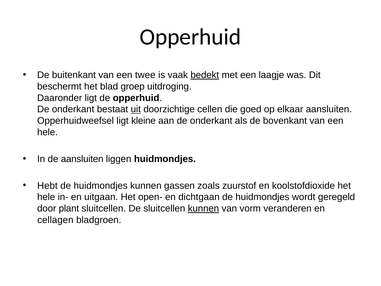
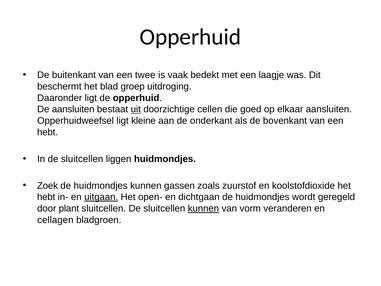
bedekt underline: present -> none (205, 75)
onderkant: onderkant -> aansluiten (73, 109)
hele: hele -> hebt (48, 132)
In de aansluiten: aansluiten -> sluitcellen (82, 159)
Hebt: Hebt -> Zoek (48, 185)
hele: hele -> hebt (46, 197)
uitgaan underline: none -> present (101, 197)
